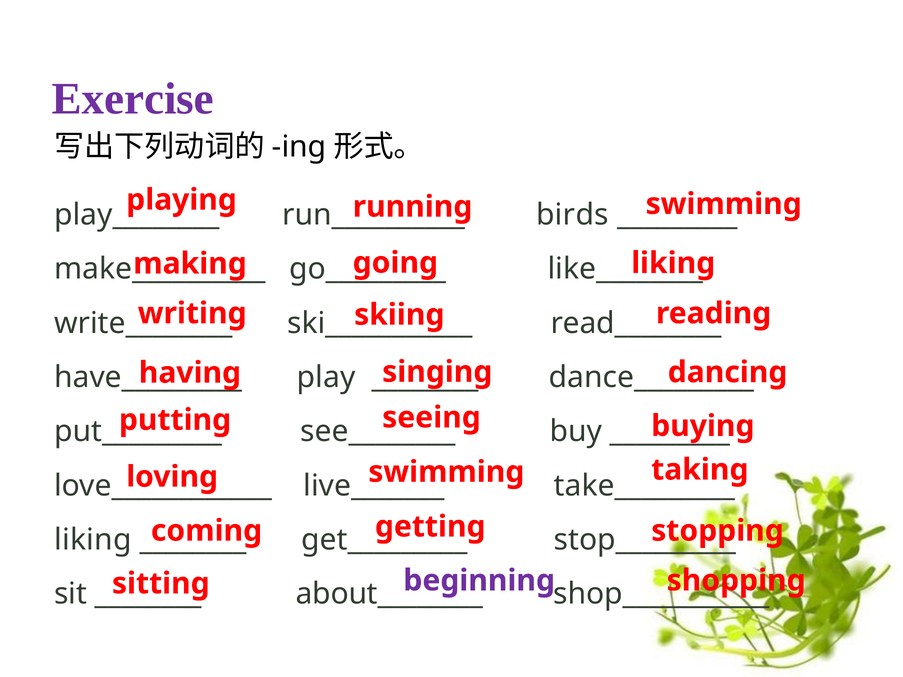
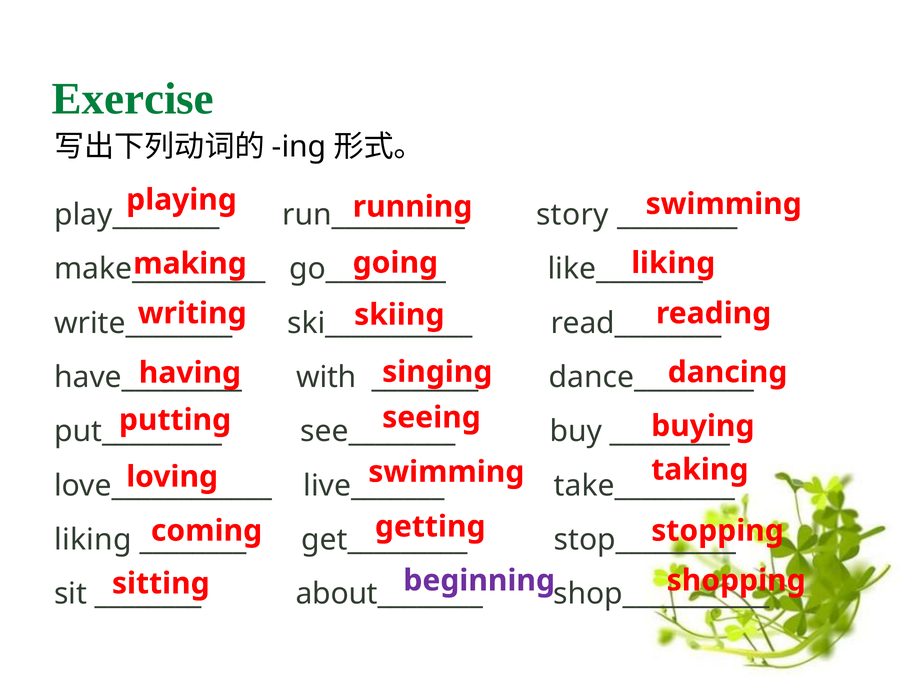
Exercise colour: purple -> green (133, 99)
birds: birds -> story (572, 215)
play: play -> with (326, 377)
